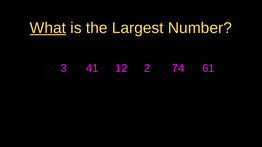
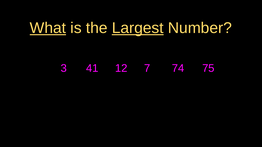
Largest underline: none -> present (138, 28)
2: 2 -> 7 (147, 68)
61: 61 -> 75 (208, 68)
